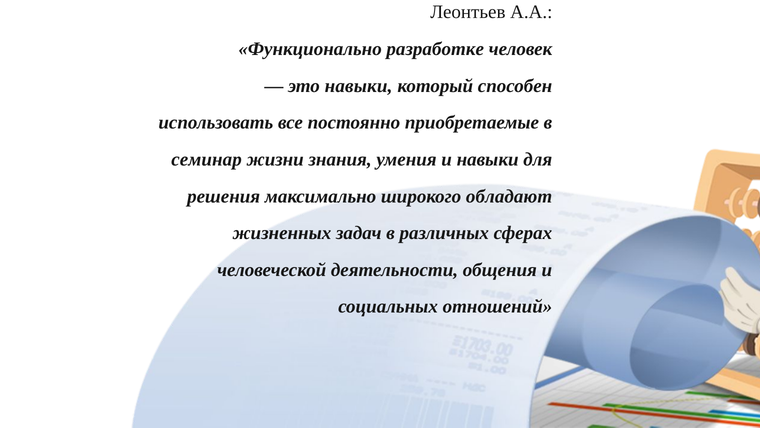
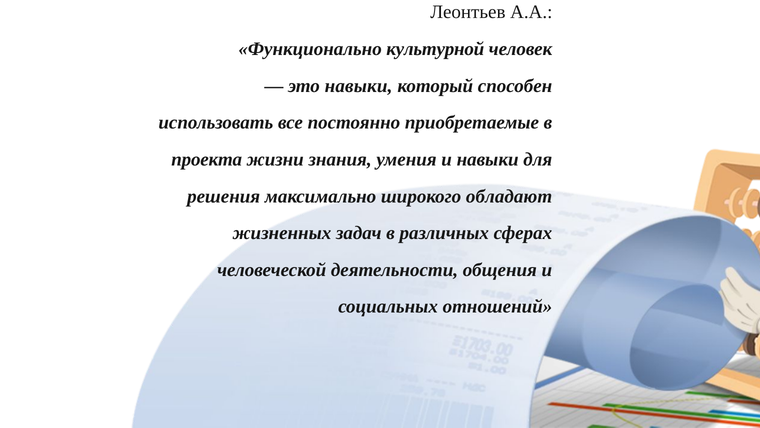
разработке: разработке -> культурной (435, 49)
семинар: семинар -> проекта (207, 159)
